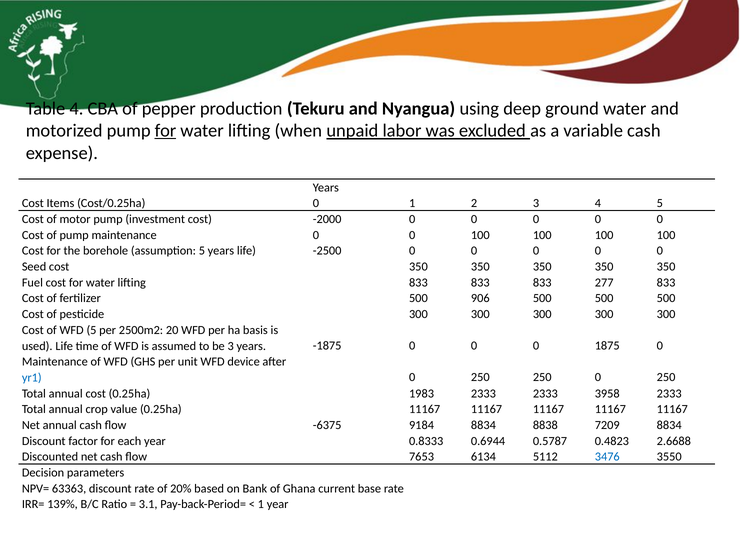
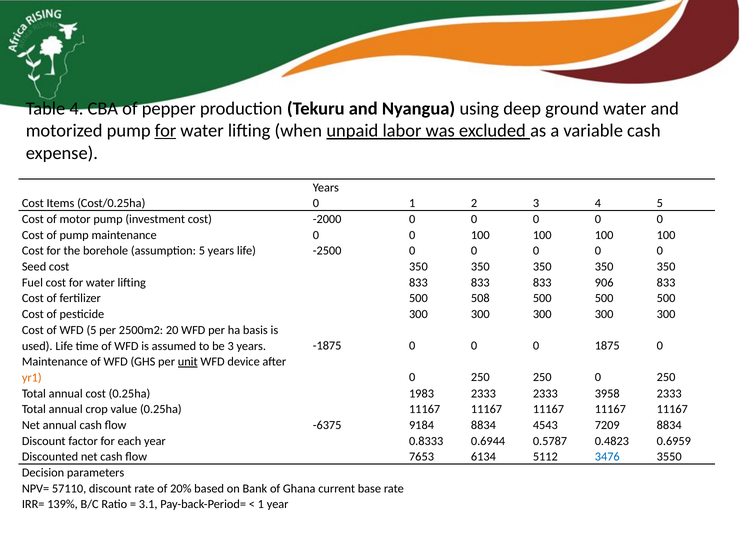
277: 277 -> 906 (604, 283)
906: 906 -> 508 (480, 298)
unit underline: none -> present (188, 362)
yr1 colour: blue -> orange (32, 378)
8838: 8838 -> 4543 (545, 425)
2.6688: 2.6688 -> 0.6959 (674, 441)
63363: 63363 -> 57110 (69, 489)
